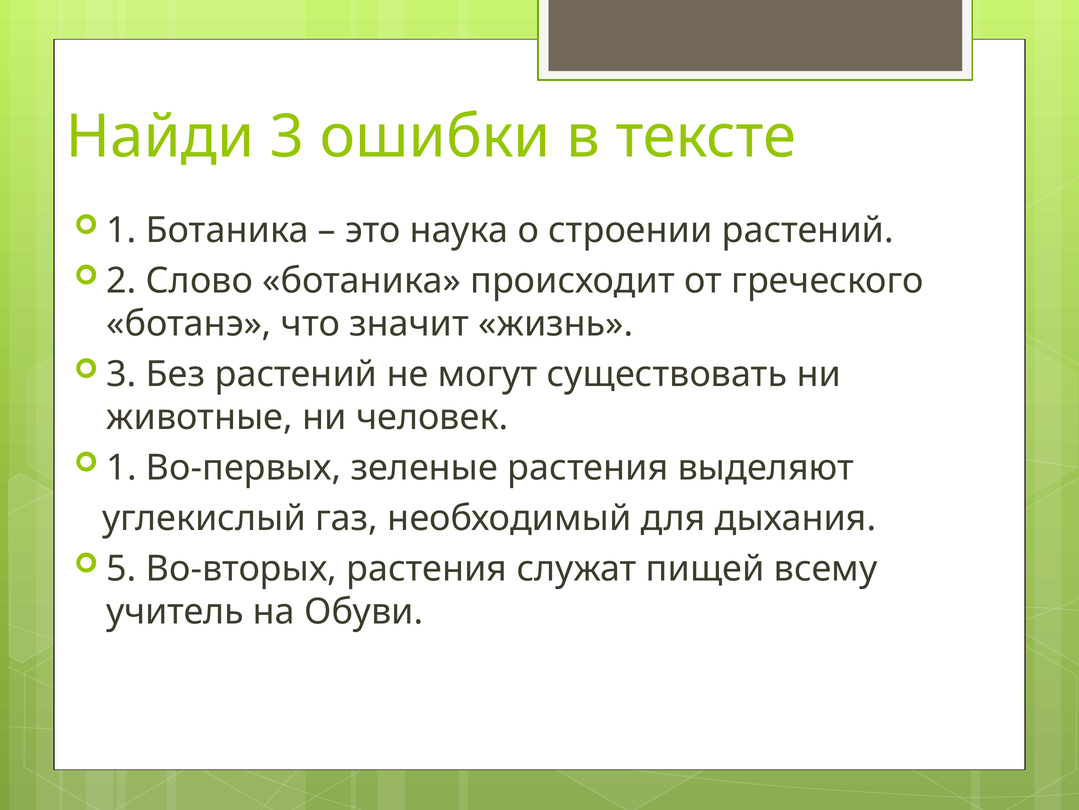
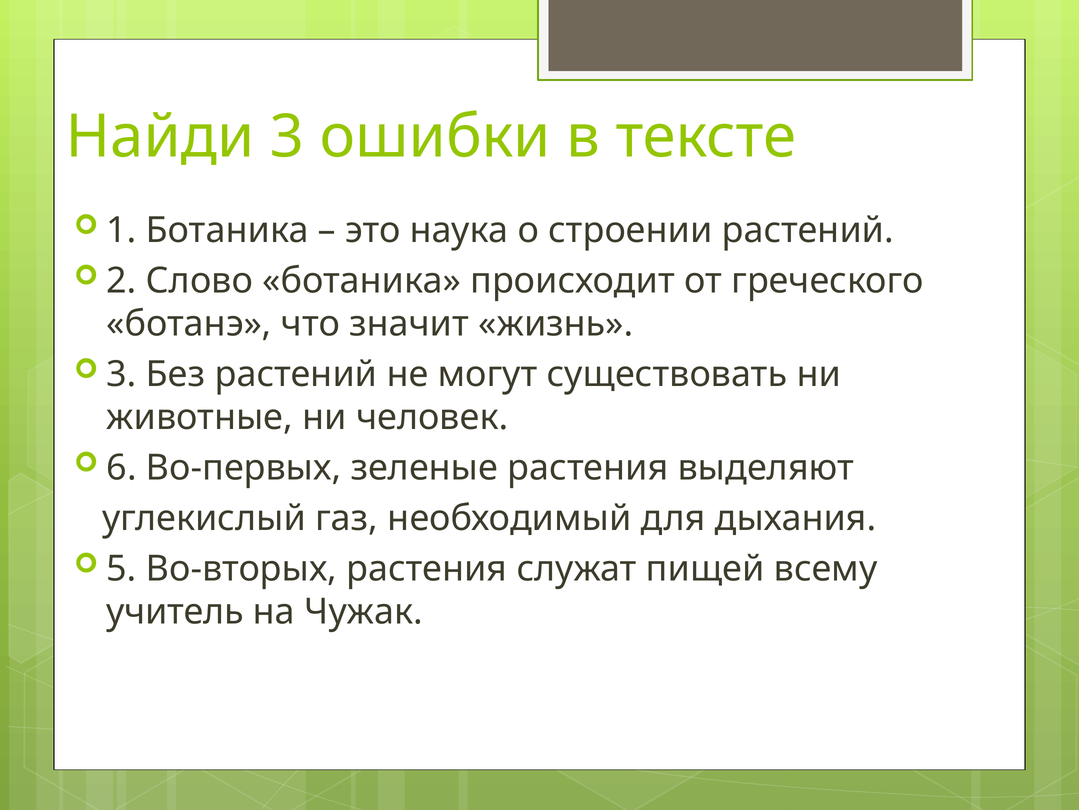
1: 1 -> 6 (122, 468)
Обуви: Обуви -> Чужак (364, 611)
